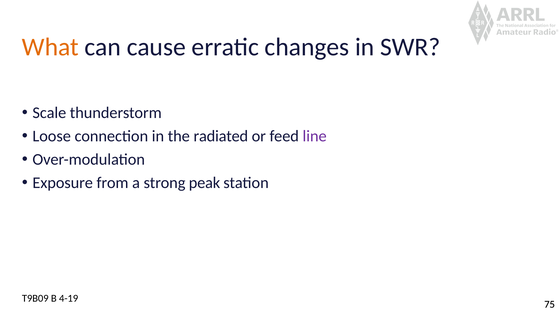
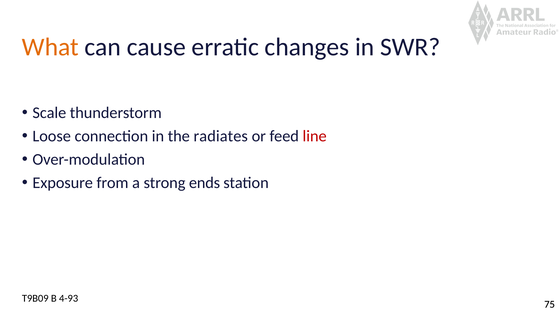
radiated: radiated -> radiates (221, 136)
line colour: purple -> red (315, 136)
peak: peak -> ends (205, 183)
4-19: 4-19 -> 4-93 (69, 299)
